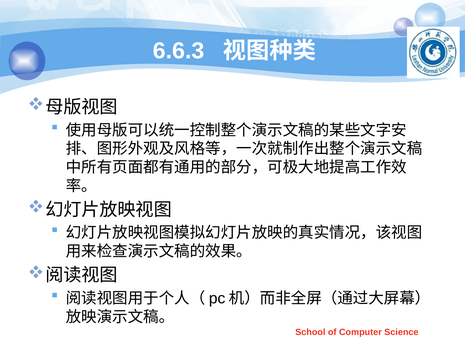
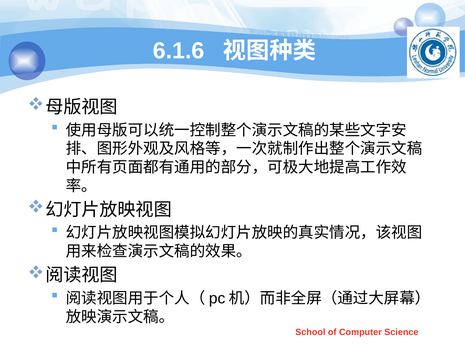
6.6.3: 6.6.3 -> 6.1.6 (179, 51)
